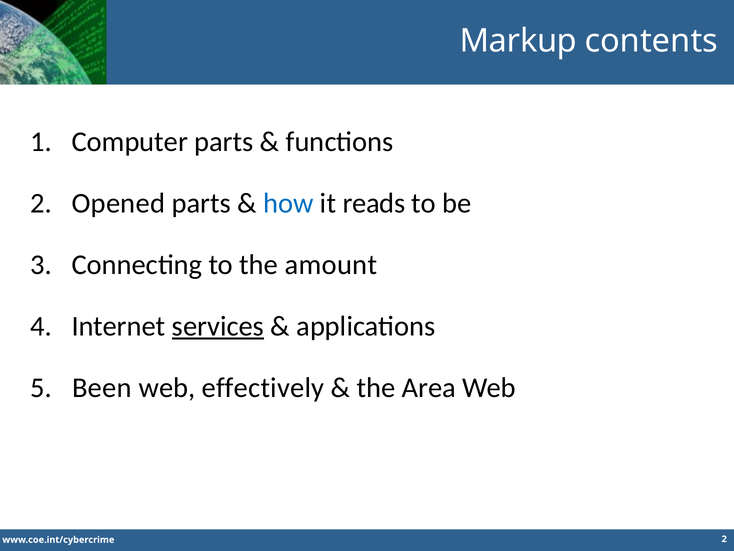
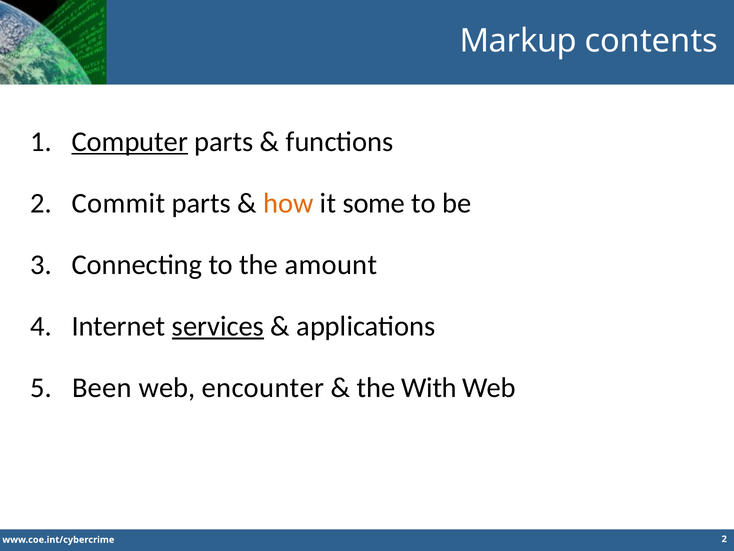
Computer underline: none -> present (130, 141)
Opened: Opened -> Commit (118, 203)
how colour: blue -> orange (289, 203)
reads: reads -> some (374, 203)
effectively: effectively -> encounter (263, 387)
Area: Area -> With (429, 387)
